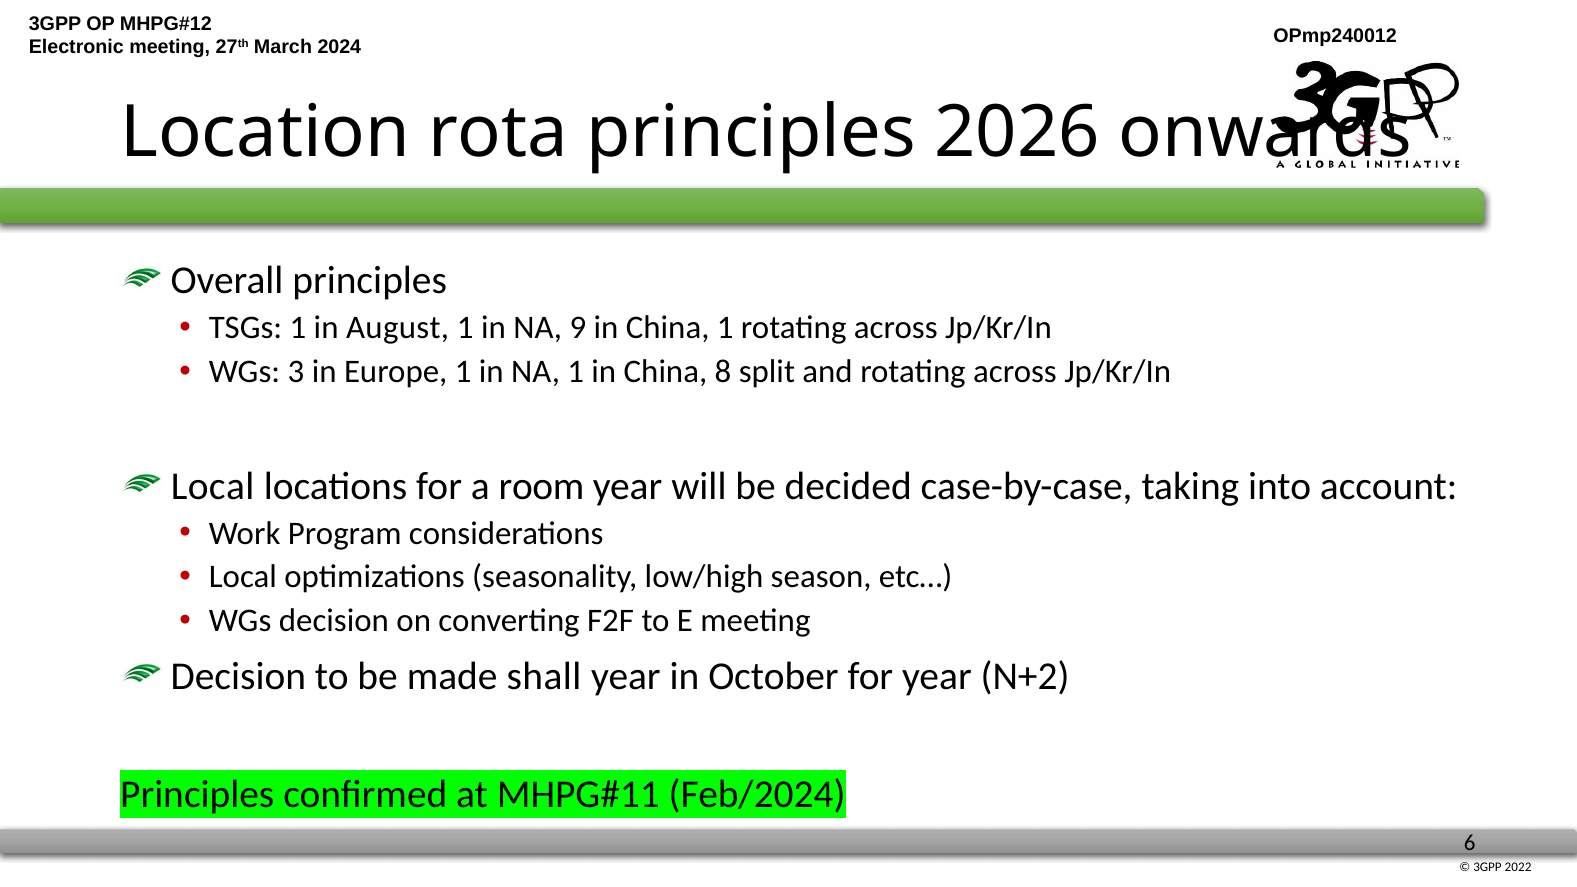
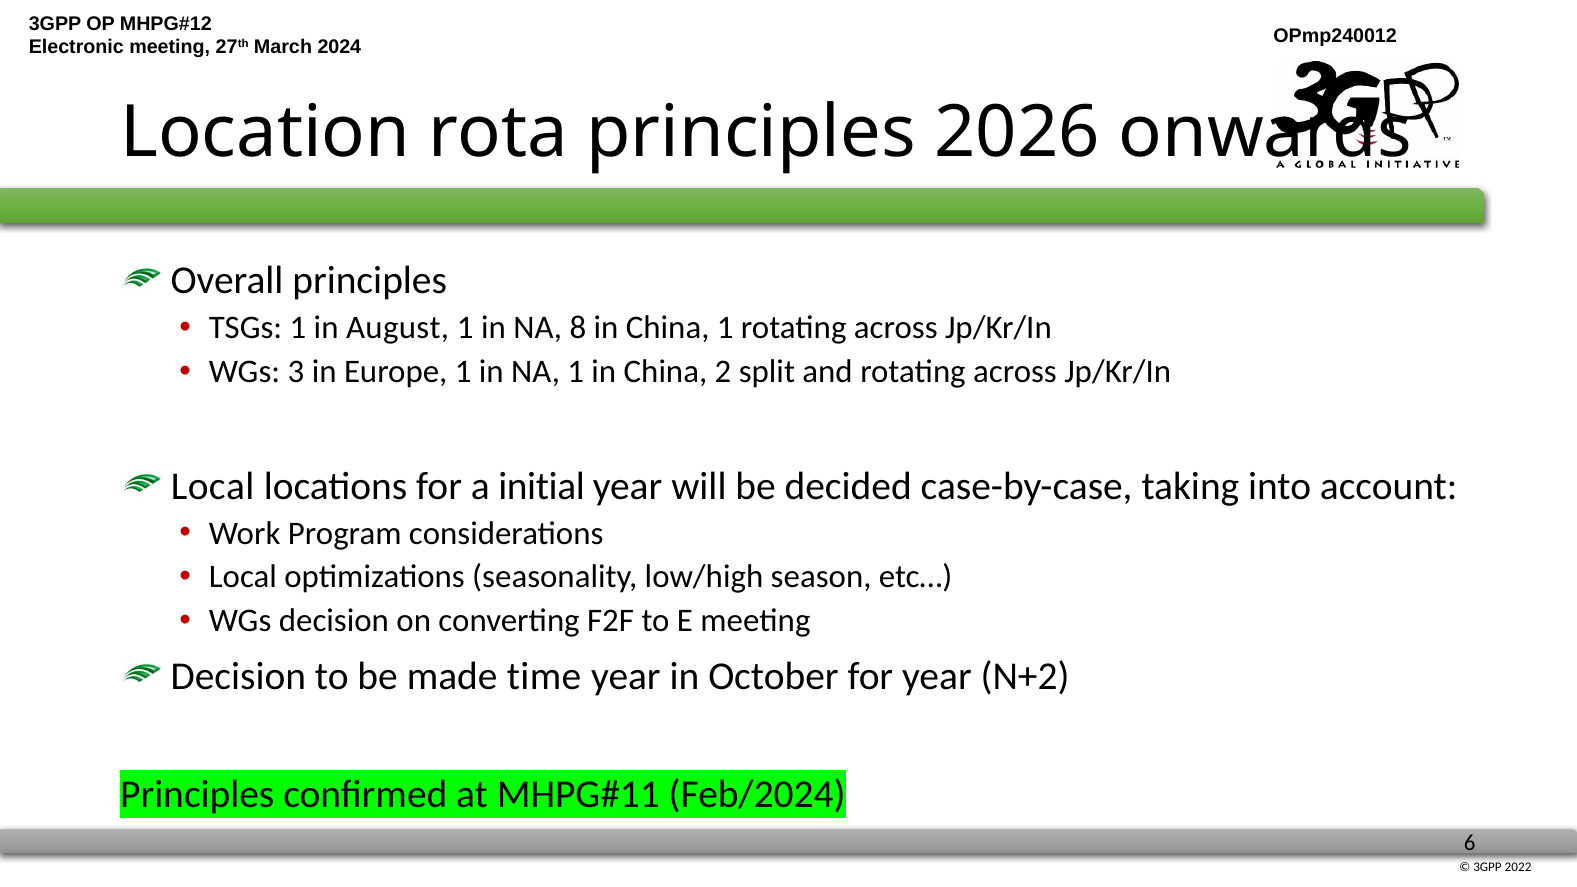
9: 9 -> 8 (578, 328)
8: 8 -> 2 (723, 372)
room: room -> initial (542, 486)
shall: shall -> time (544, 676)
